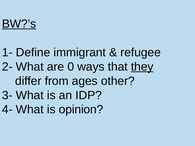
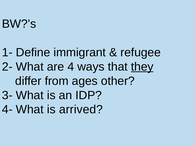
BW?’s underline: present -> none (19, 24)
0: 0 -> 4 (71, 67)
opinion: opinion -> arrived (81, 110)
